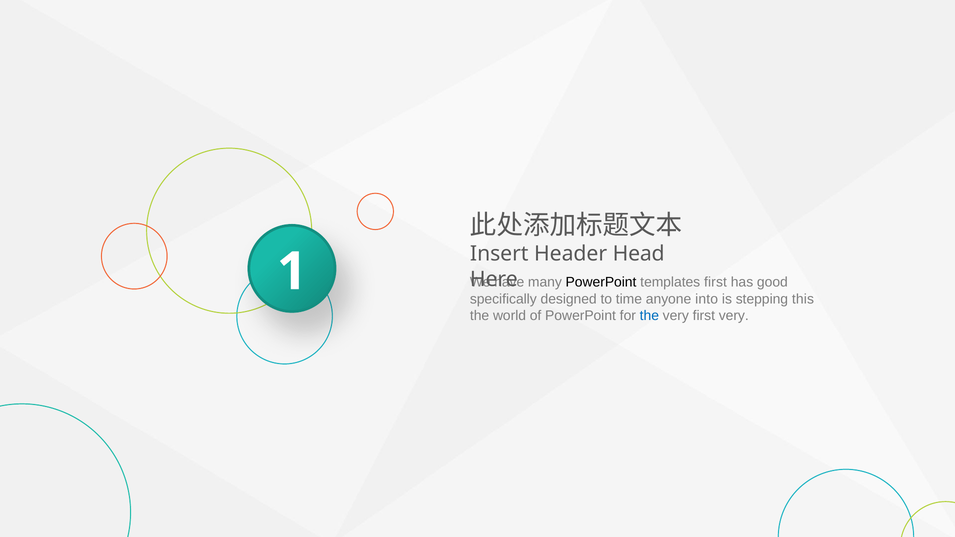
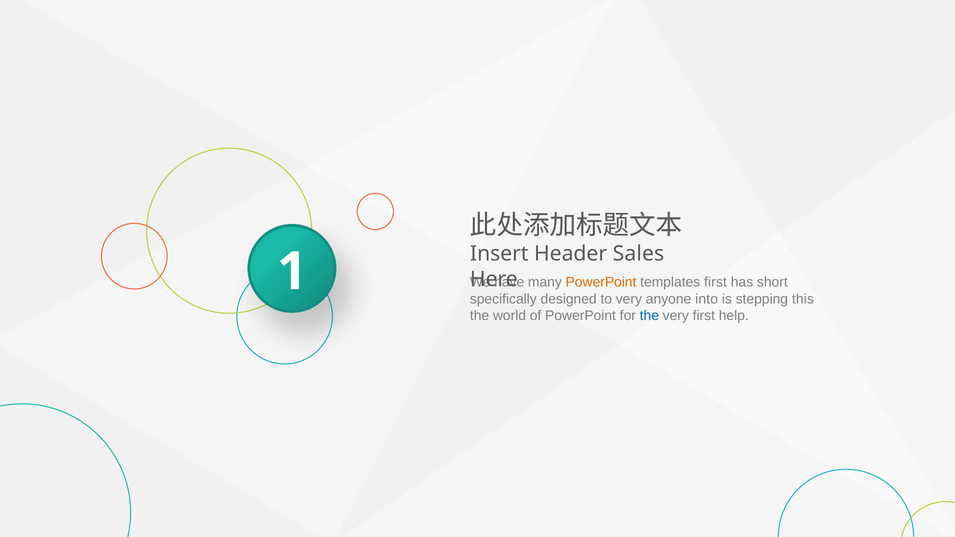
Head: Head -> Sales (638, 254)
PowerPoint colour: black -> orange (601, 282)
good: good -> short (772, 282)
to time: time -> very (629, 299)
first very: very -> help (734, 316)
